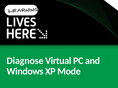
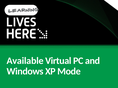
Diagnose: Diagnose -> Available (25, 61)
